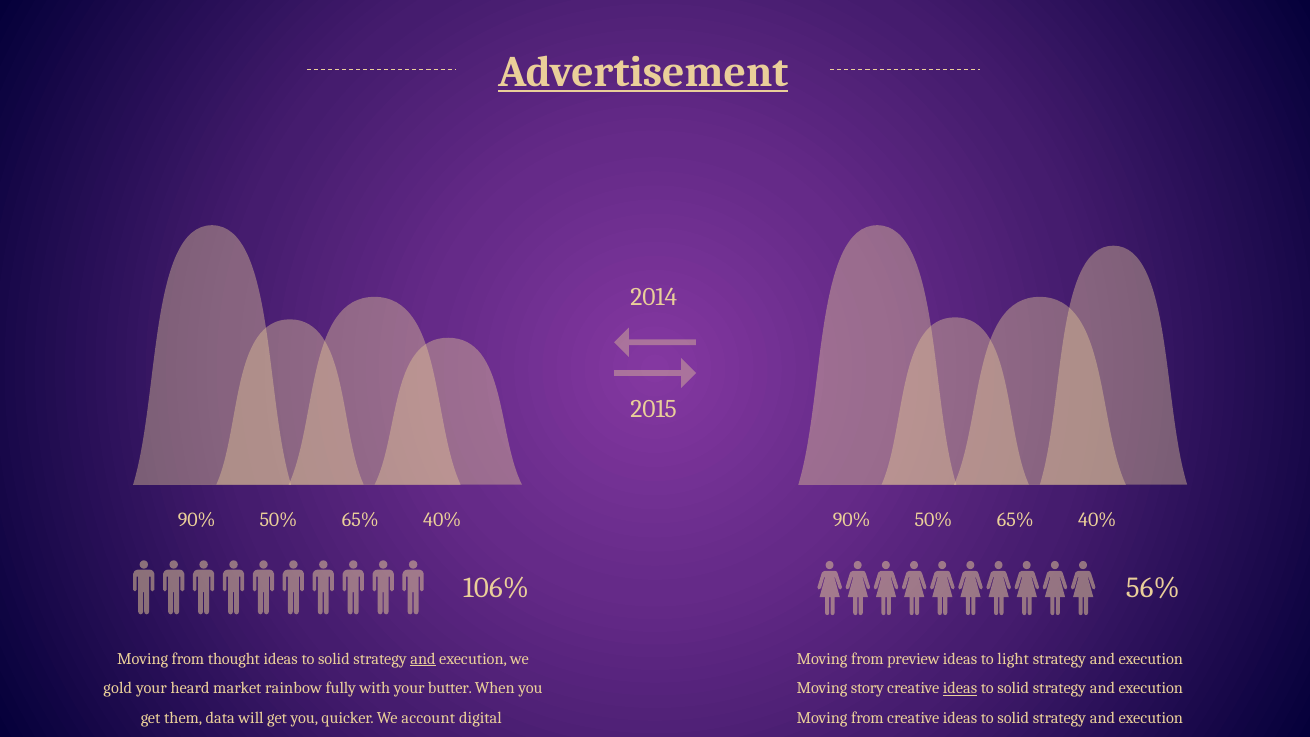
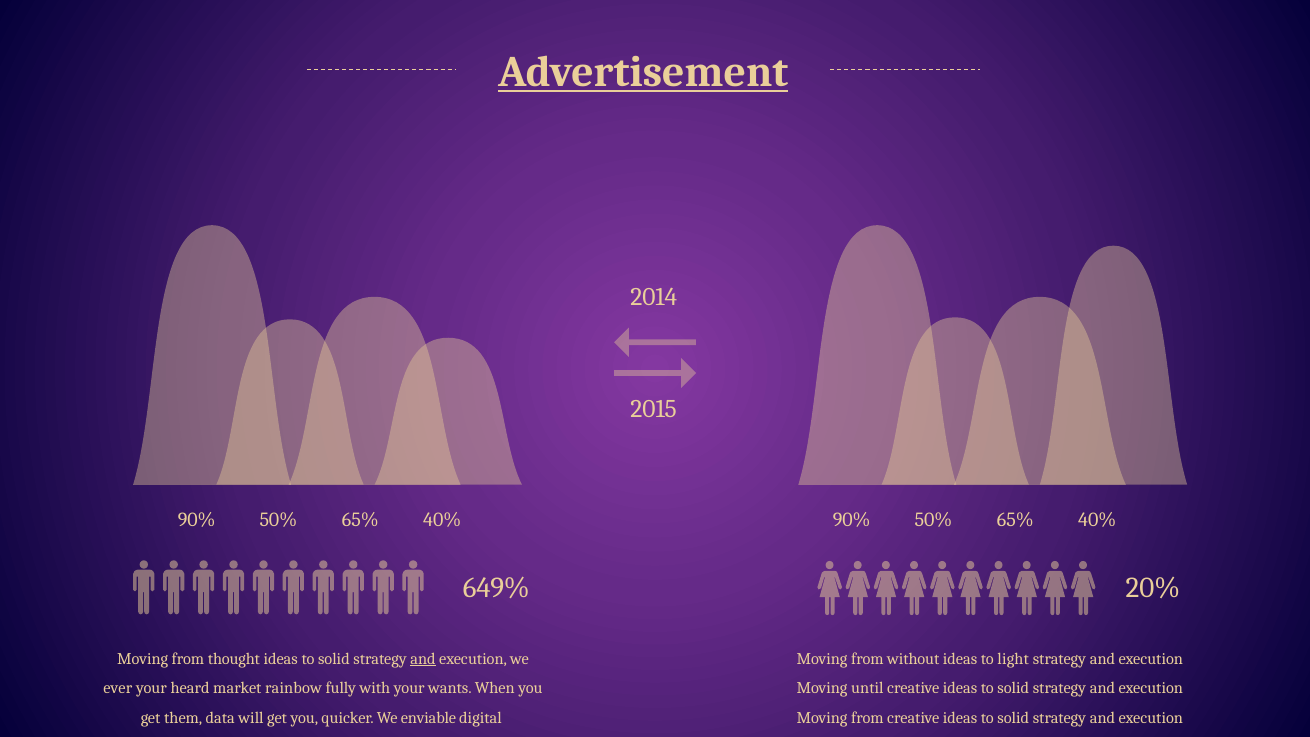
106%: 106% -> 649% (496, 587)
56%: 56% -> 20% (1153, 587)
preview: preview -> without (913, 659)
gold: gold -> ever (118, 688)
butter: butter -> wants (450, 688)
story: story -> until (867, 688)
ideas underline: present -> none (960, 688)
account: account -> enviable (428, 718)
